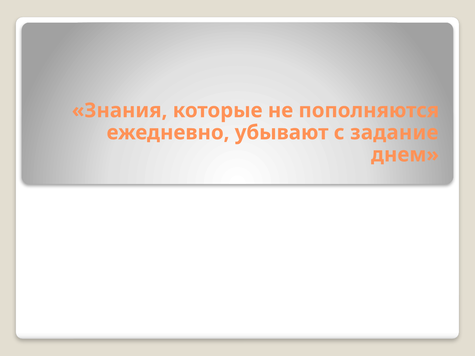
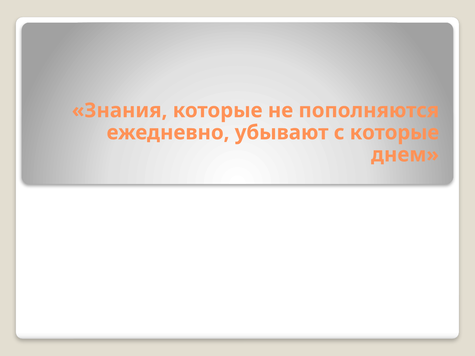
с задание: задание -> которые (394, 133)
